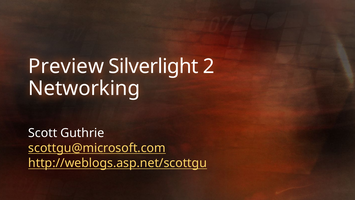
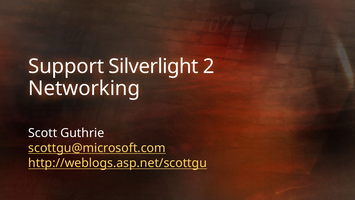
Preview: Preview -> Support (66, 66)
